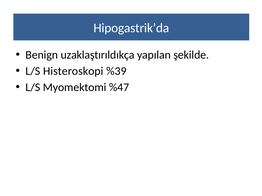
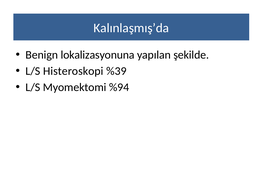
Hipogastrik’da: Hipogastrik’da -> Kalınlaşmış’da (131, 28)
uzaklaştırıldıkça: uzaklaştırıldıkça -> lokalizasyonuna (98, 55)
%47: %47 -> %94 (119, 88)
